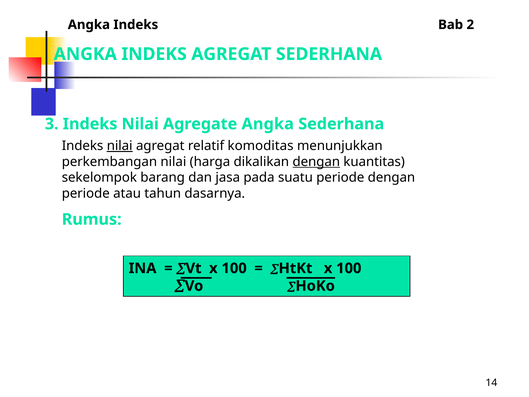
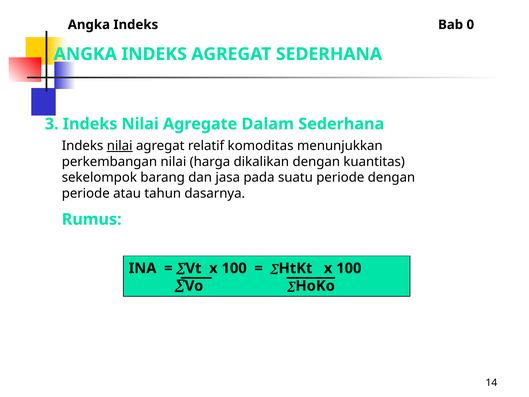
2: 2 -> 0 (470, 25)
Agregate Angka: Angka -> Dalam (268, 124)
dengan underline: present -> none (316, 162)
